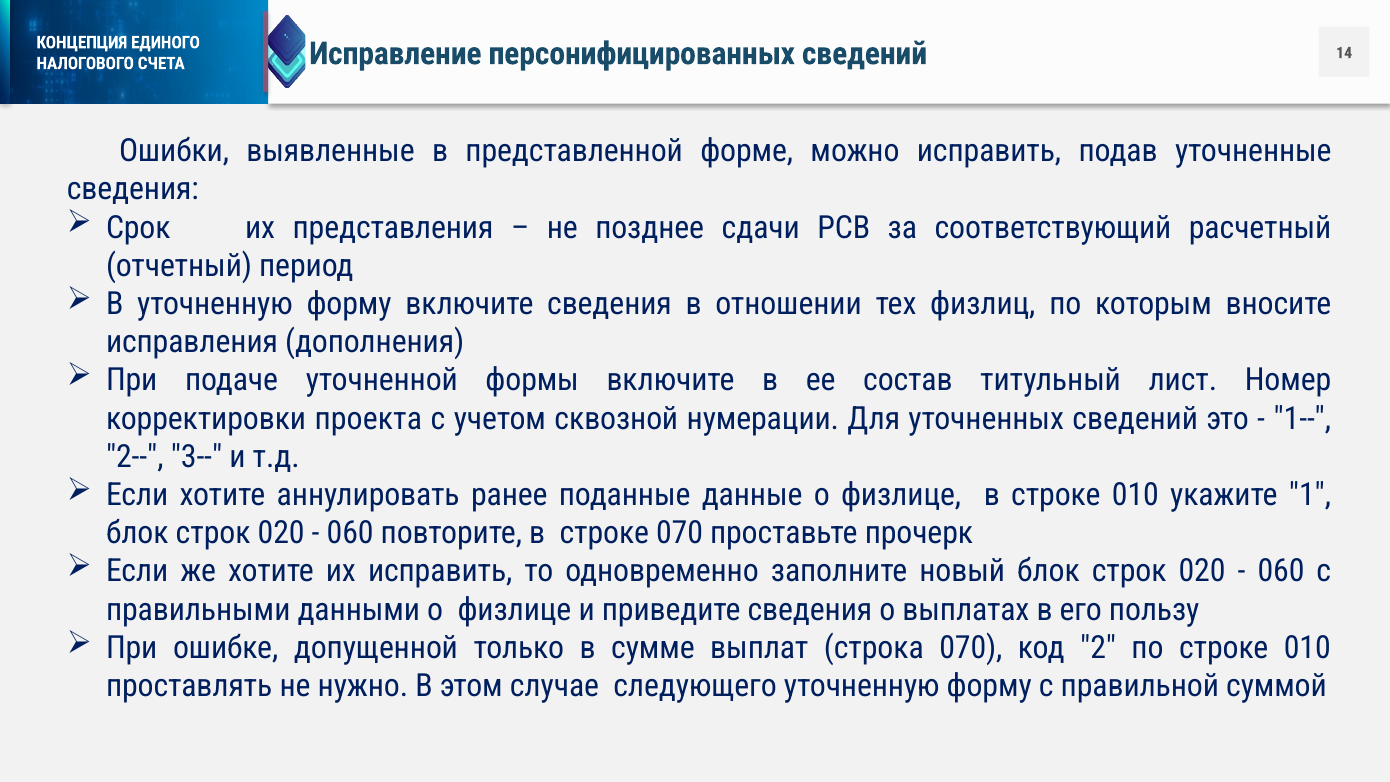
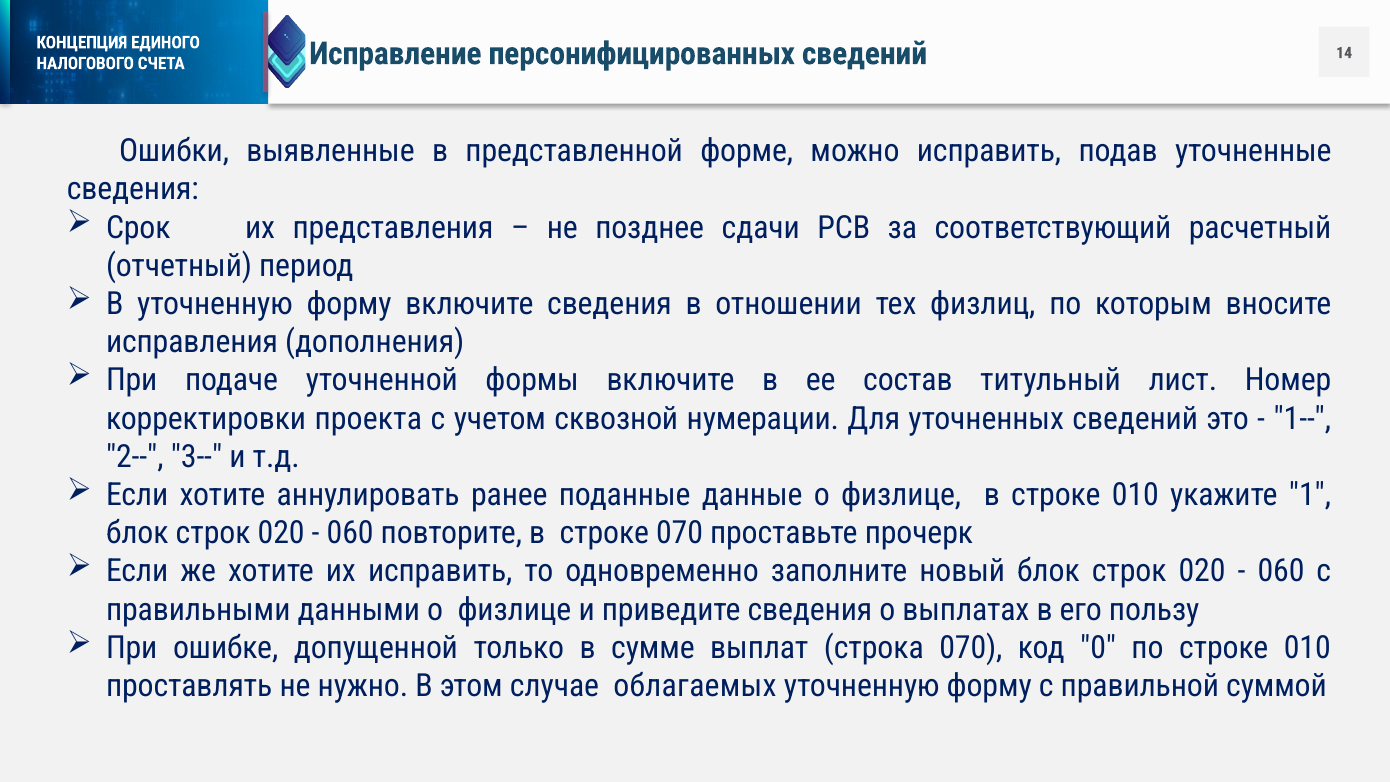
2: 2 -> 0 (1098, 648)
следующего: следующего -> облагаемых (695, 686)
